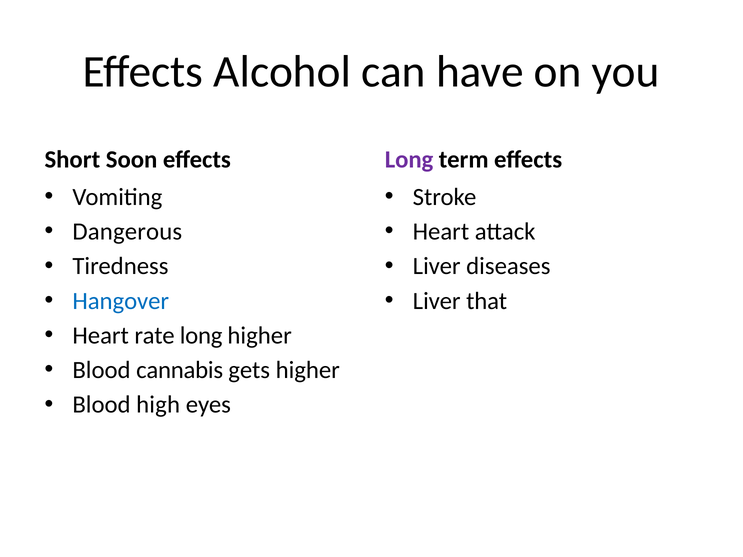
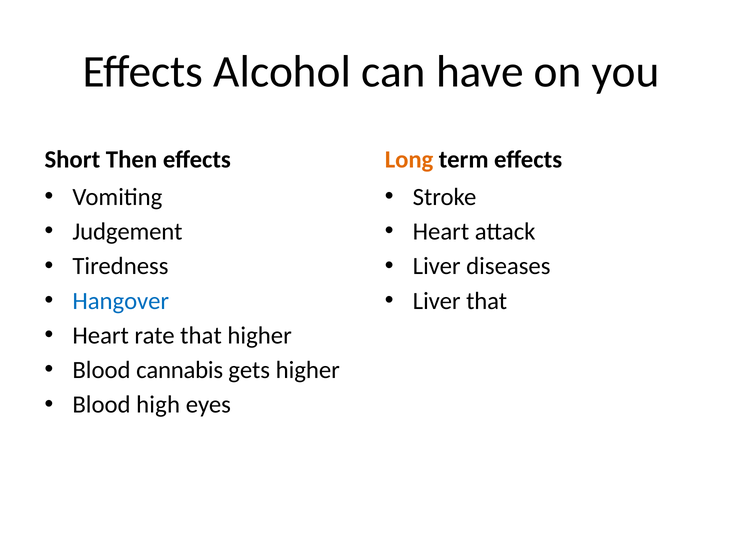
Soon: Soon -> Then (132, 160)
Long colour: purple -> orange (409, 160)
Dangerous: Dangerous -> Judgement (127, 232)
rate long: long -> that (201, 336)
